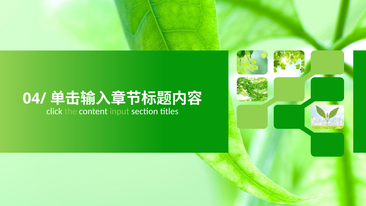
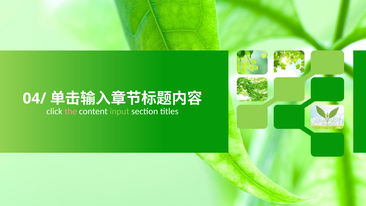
the colour: light green -> pink (71, 111)
